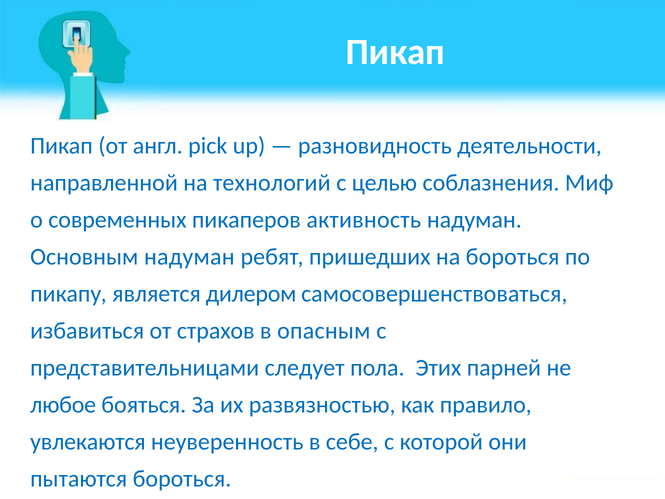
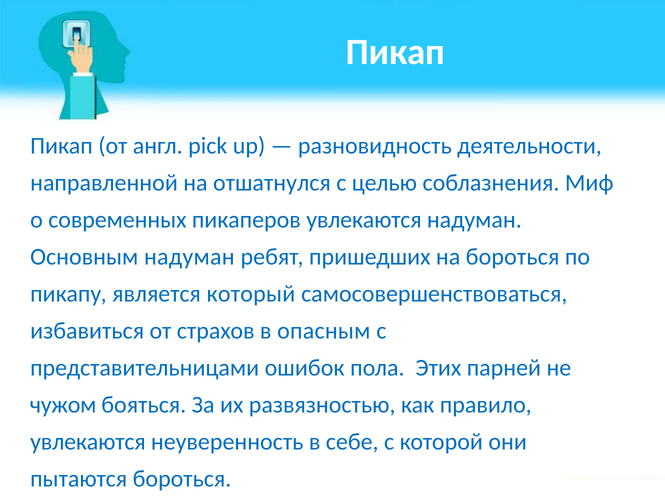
технологий: технологий -> отшатнулся (272, 183)
пикаперов активность: активность -> увлекаются (364, 220)
дилером: дилером -> который (251, 294)
следует: следует -> ошибок (305, 368)
любое: любое -> чужом (63, 405)
